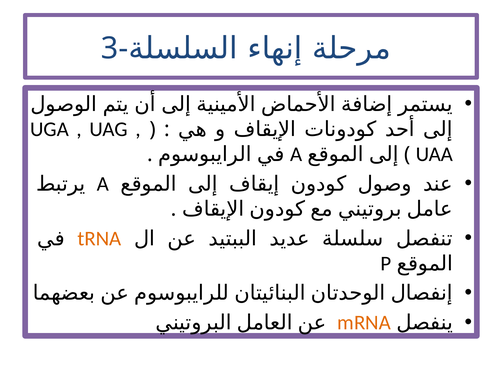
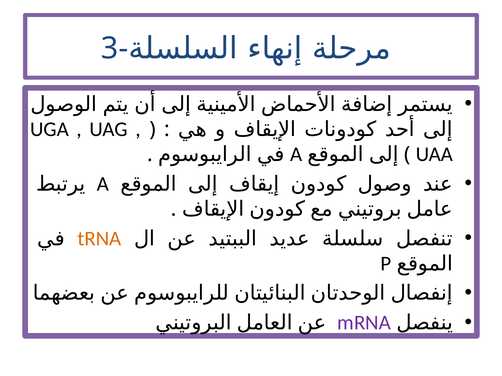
mRNA colour: orange -> purple (364, 323)
